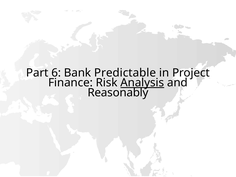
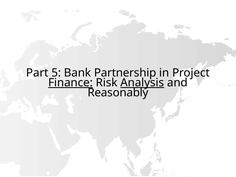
6: 6 -> 5 (56, 73)
Predictable: Predictable -> Partnership (125, 73)
Finance underline: none -> present (70, 83)
